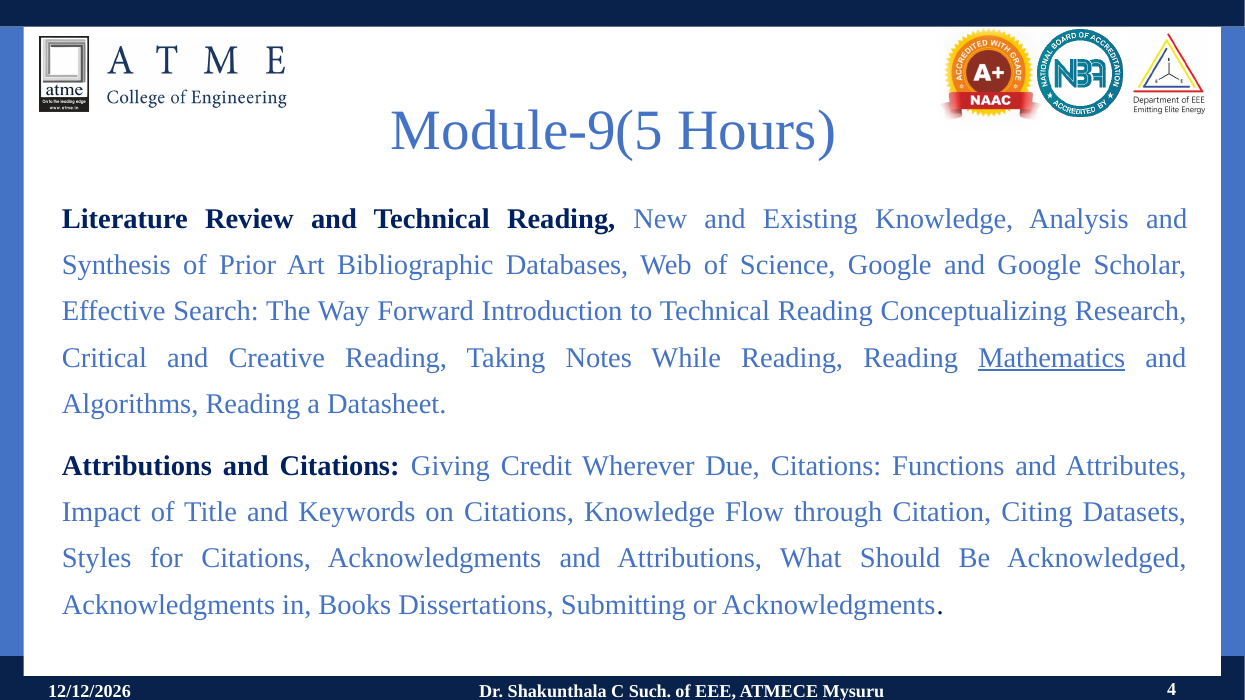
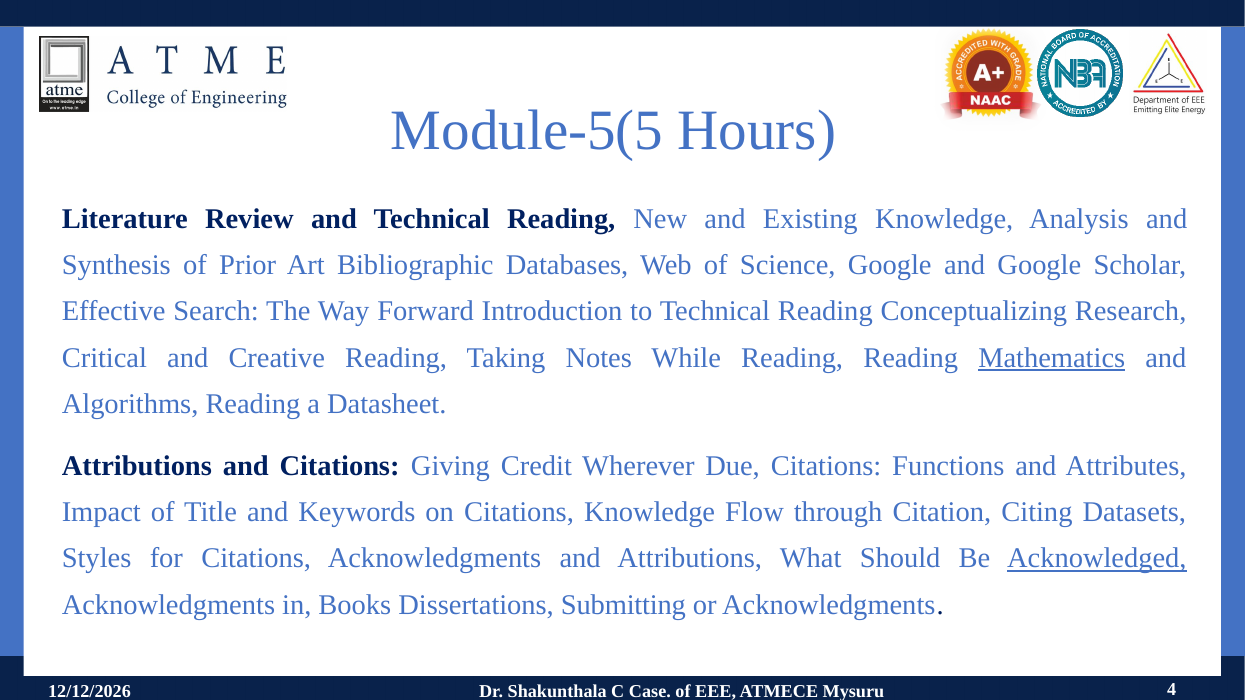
Module-9(5: Module-9(5 -> Module-5(5 (527, 131)
Acknowledged underline: none -> present (1097, 559)
Such: Such -> Case (650, 691)
